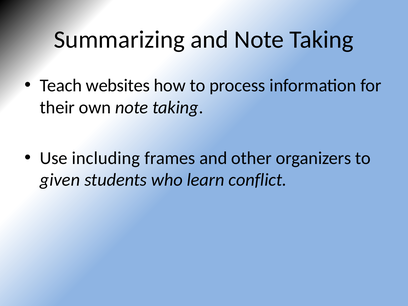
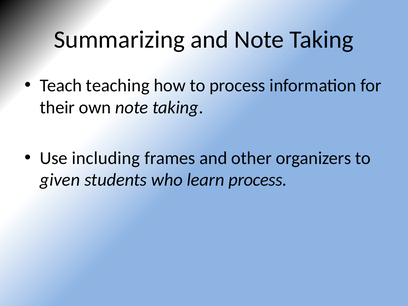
websites: websites -> teaching (118, 86)
learn conflict: conflict -> process (258, 180)
